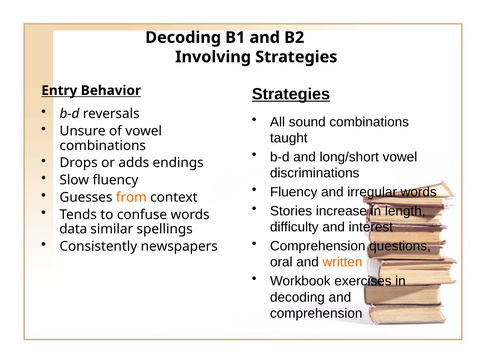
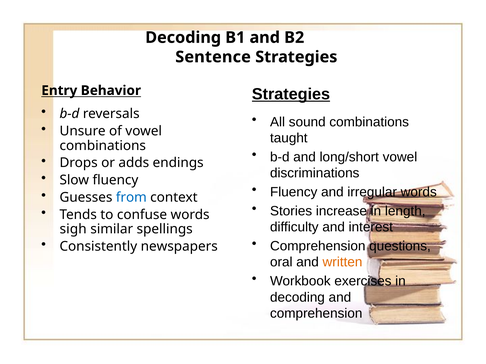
Involving: Involving -> Sentence (213, 57)
from colour: orange -> blue (131, 198)
data: data -> sigh (73, 229)
